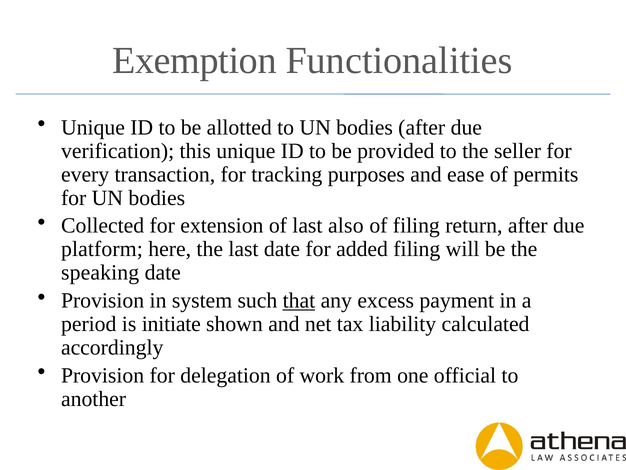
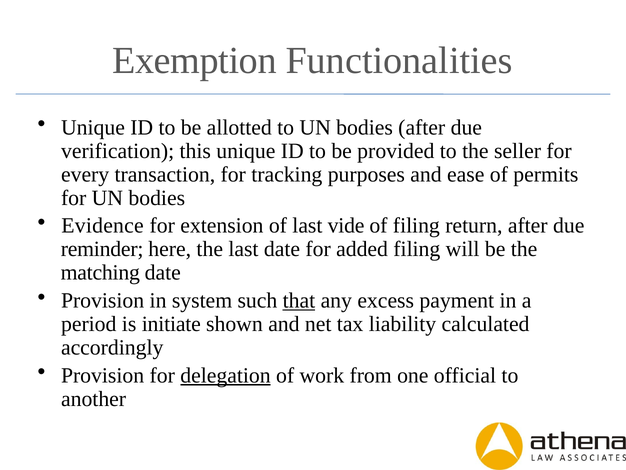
Collected: Collected -> Evidence (103, 225)
also: also -> vide (346, 225)
platform: platform -> reminder (102, 249)
speaking: speaking -> matching (100, 272)
delegation underline: none -> present (226, 375)
